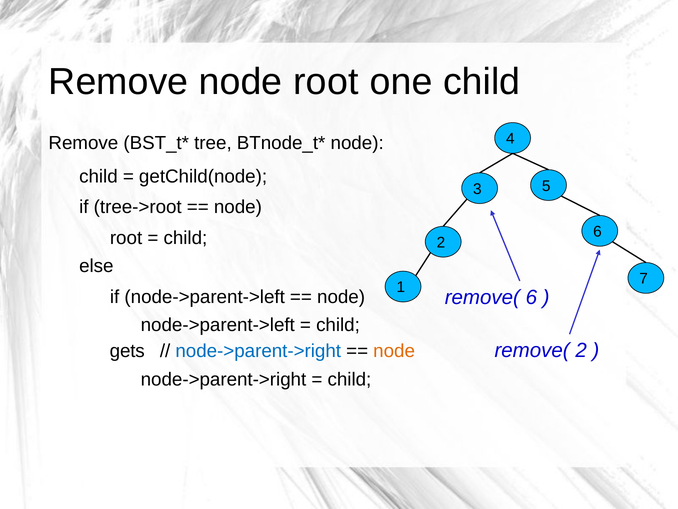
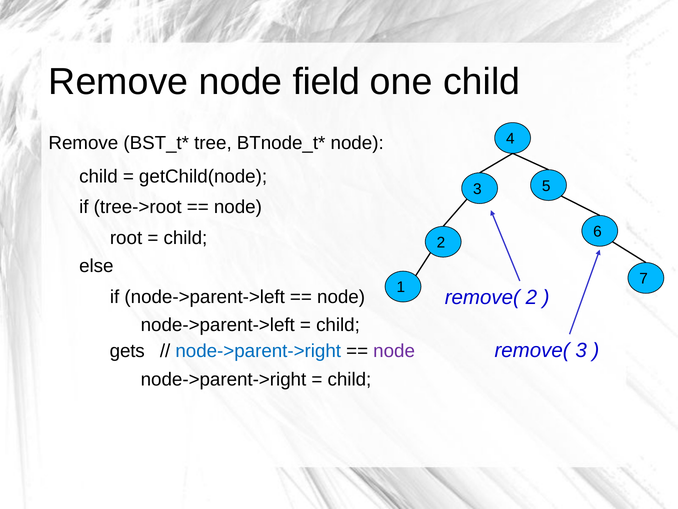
Remove node root: root -> field (326, 82)
remove( 6: 6 -> 2 (531, 297)
remove( 2: 2 -> 3 (581, 350)
node colour: orange -> purple (394, 351)
